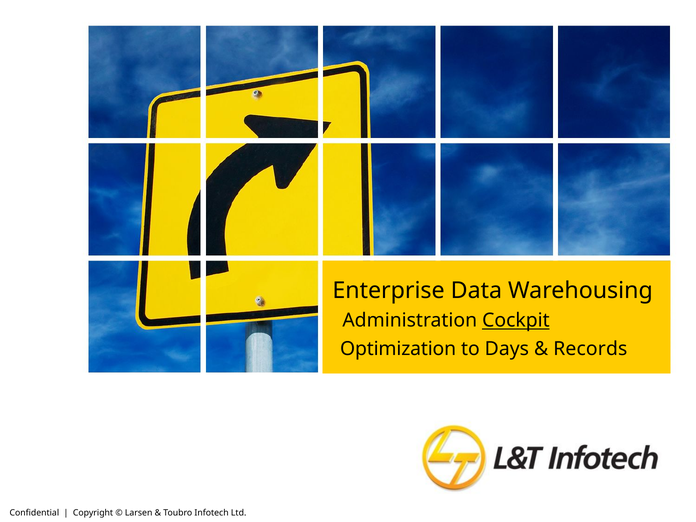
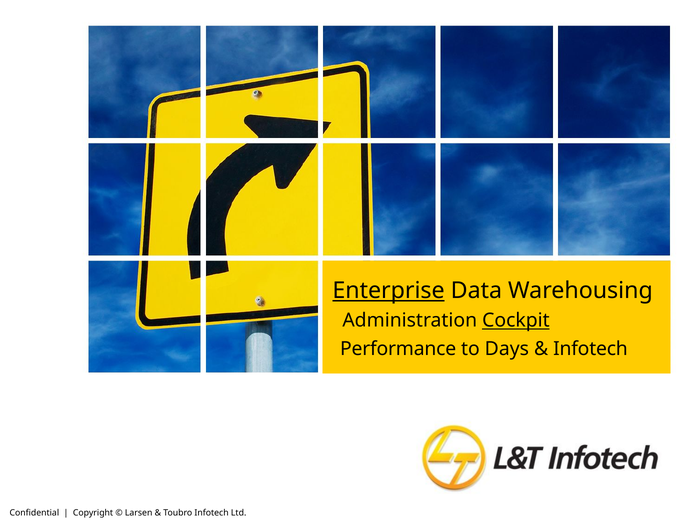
Enterprise underline: none -> present (389, 291)
Optimization: Optimization -> Performance (398, 349)
Records: Records -> Infotech (590, 349)
